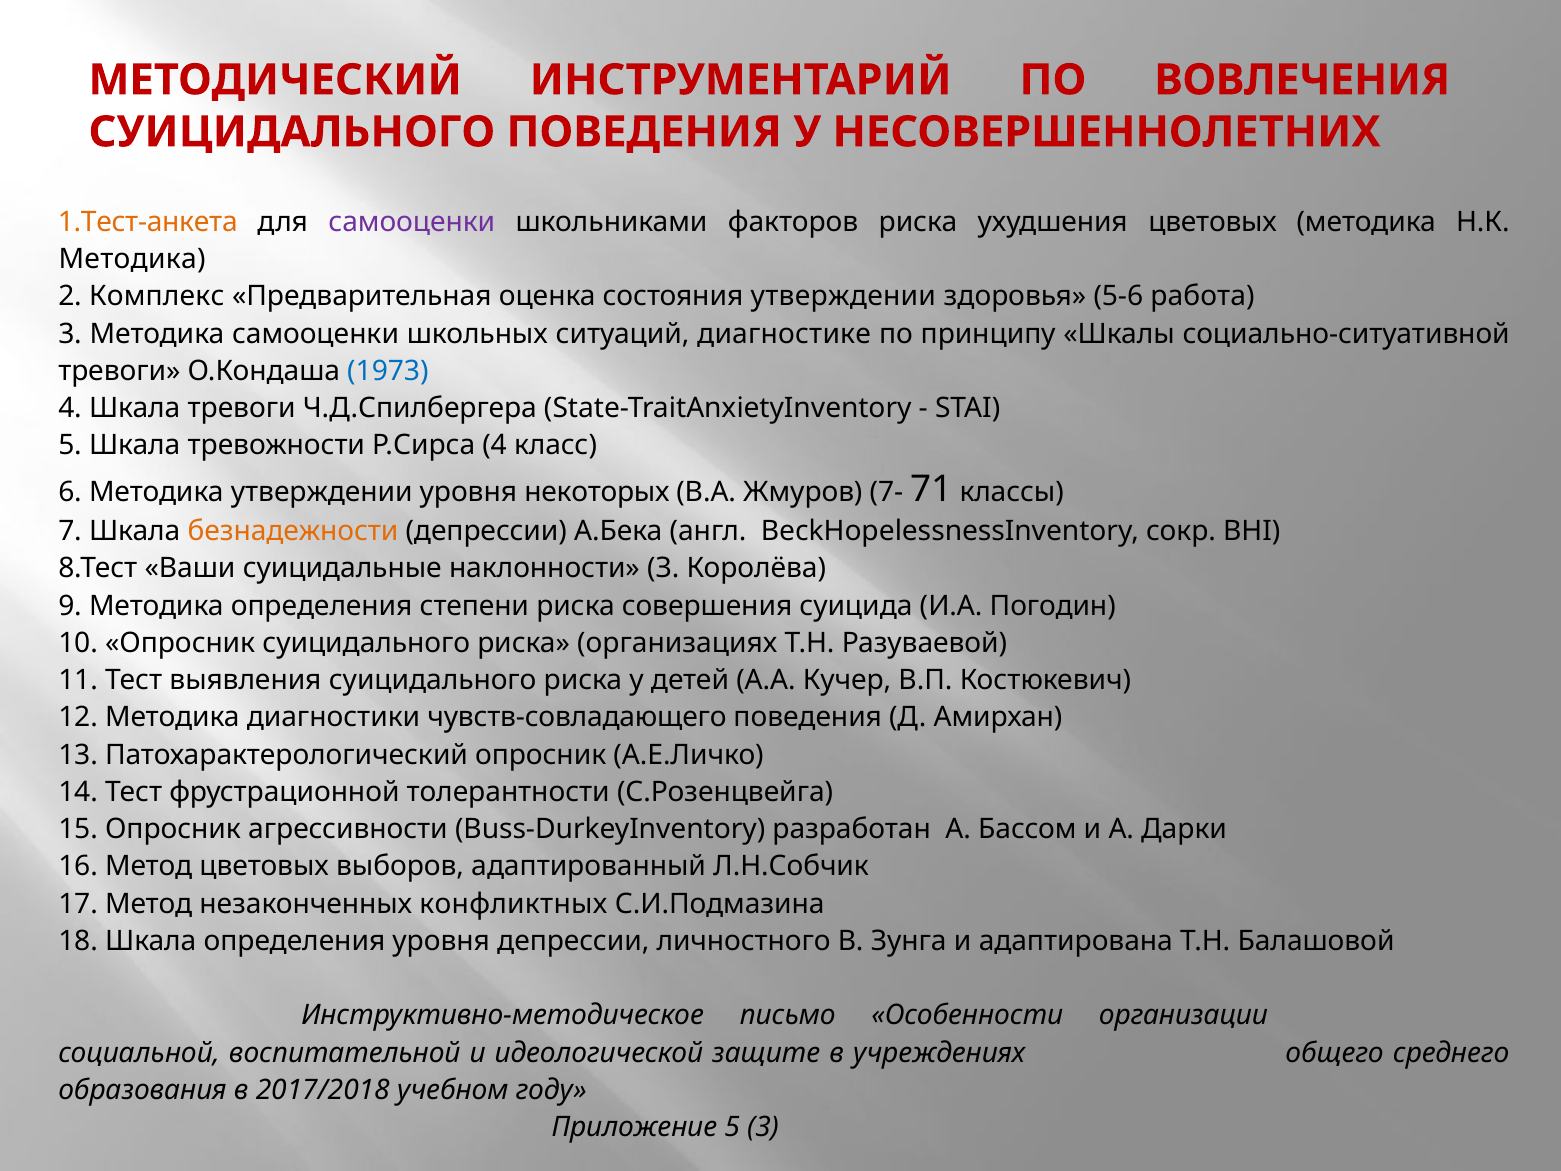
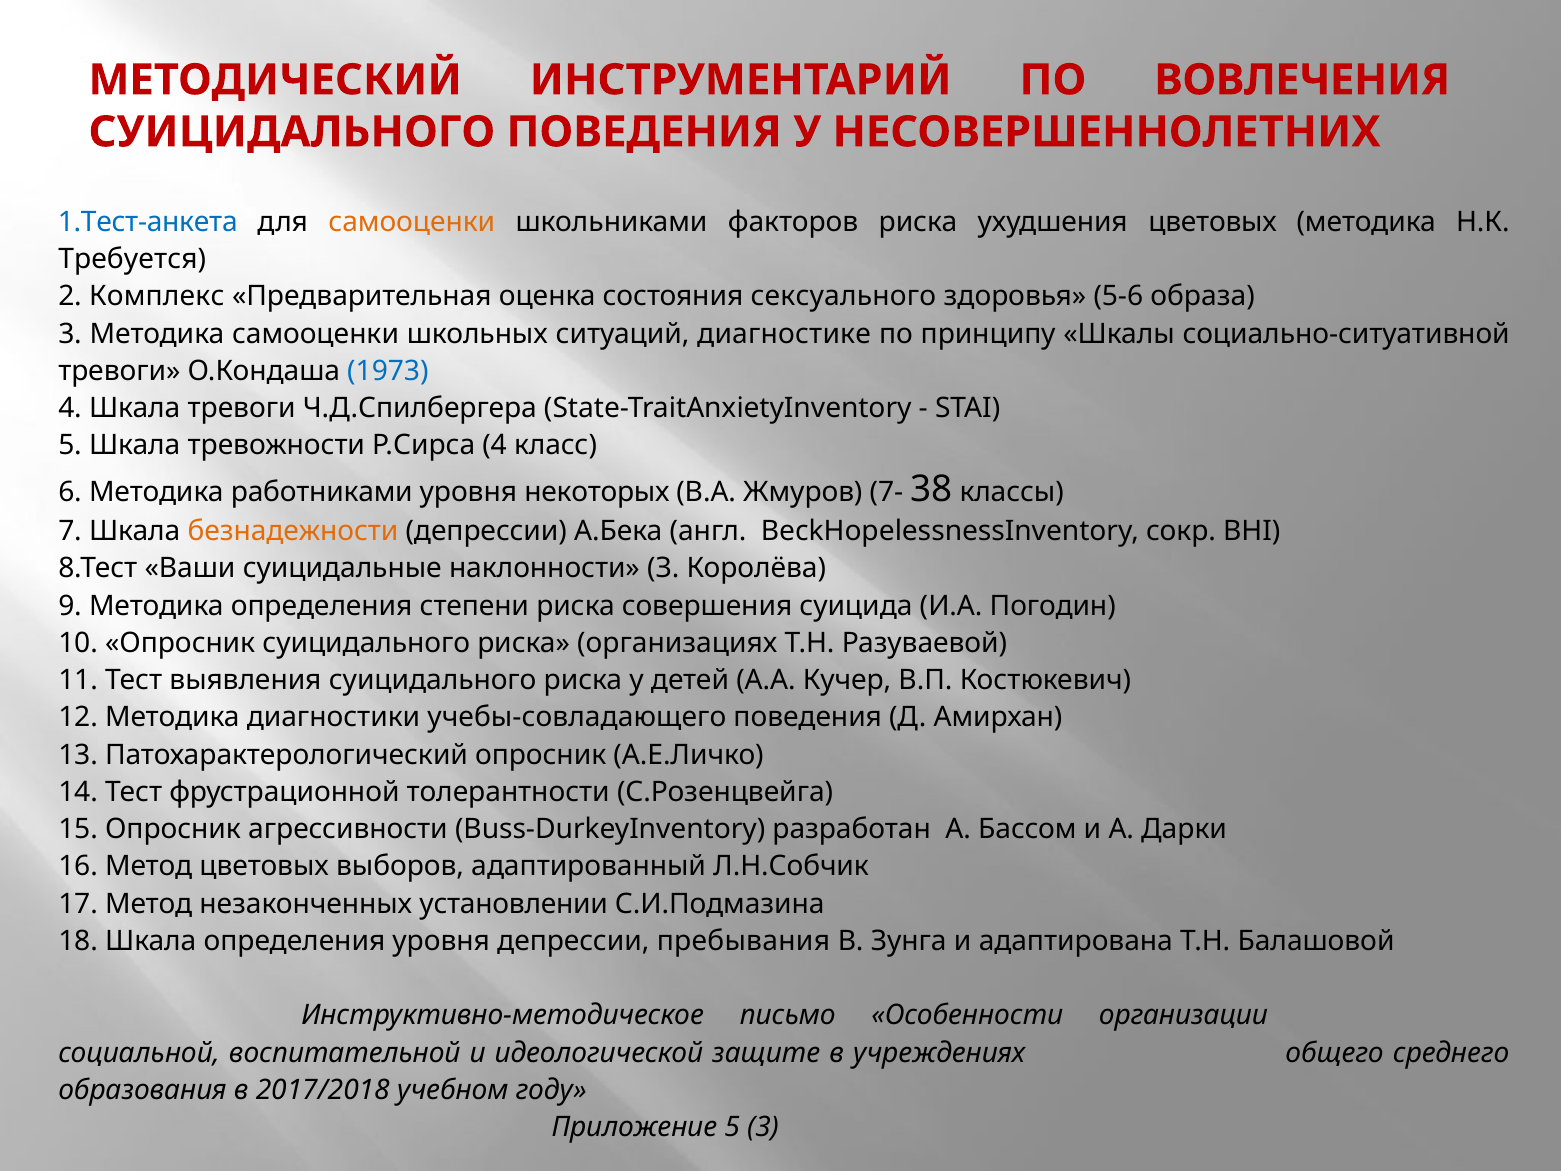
1.Тест-анкета colour: orange -> blue (148, 222)
самооценки colour: purple -> orange (412, 222)
Методика: Методика -> Требуется (132, 259)
состояния утверждении: утверждении -> сексуального (843, 296)
работа: работа -> образа (1203, 296)
Методика утверждении: утверждении -> работниками (322, 492)
71: 71 -> 38 (931, 489)
чувств-совладающего: чувств-совладающего -> учебы-совладающего (577, 717)
конфликтных: конфликтных -> установлении (514, 904)
личностного: личностного -> пребывания (743, 941)
